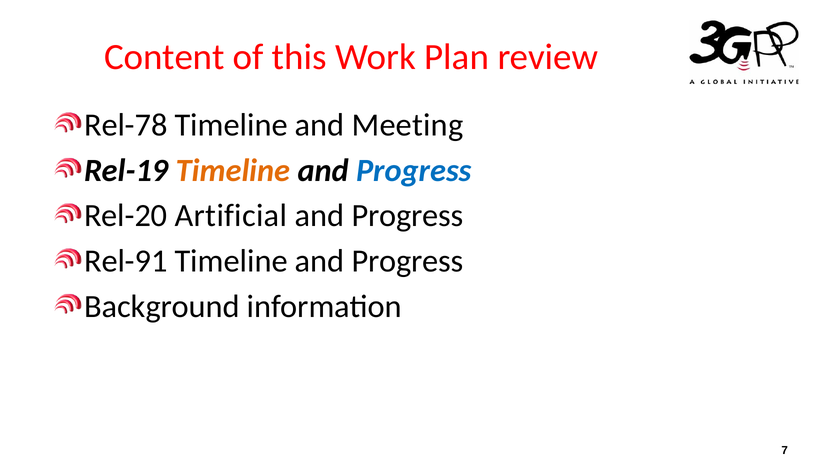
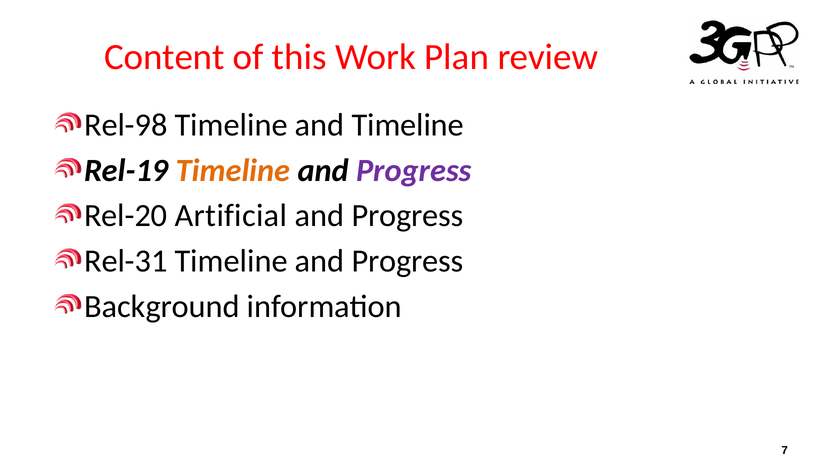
Rel-78: Rel-78 -> Rel-98 (126, 125)
and Meeting: Meeting -> Timeline (408, 125)
Progress colour: blue -> purple (414, 171)
Rel-91: Rel-91 -> Rel-31 (126, 261)
